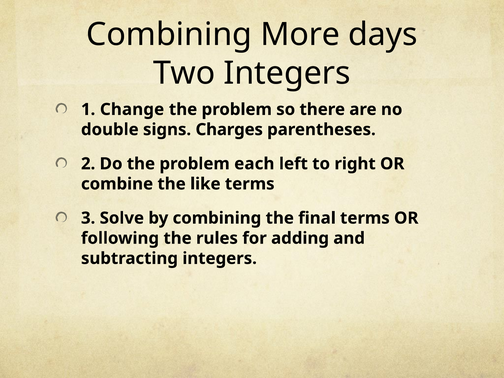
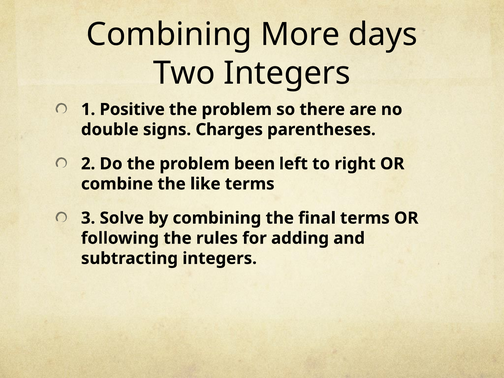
Change: Change -> Positive (132, 109)
each: each -> been (254, 164)
